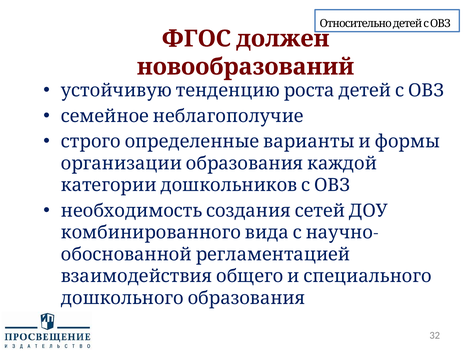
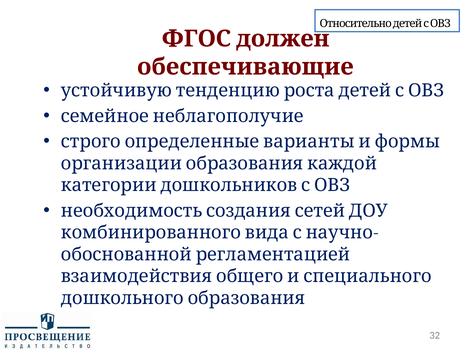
новообразований: новообразований -> обеспечивающие (245, 67)
